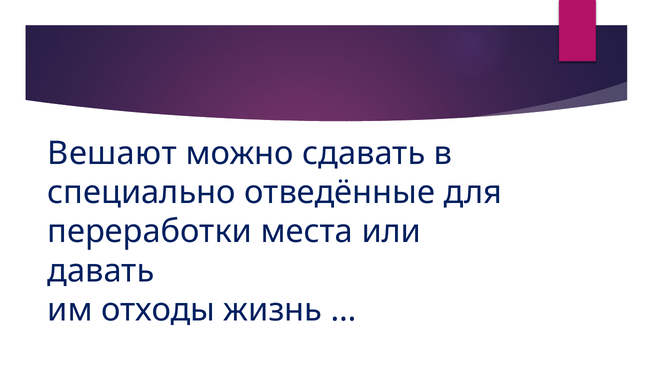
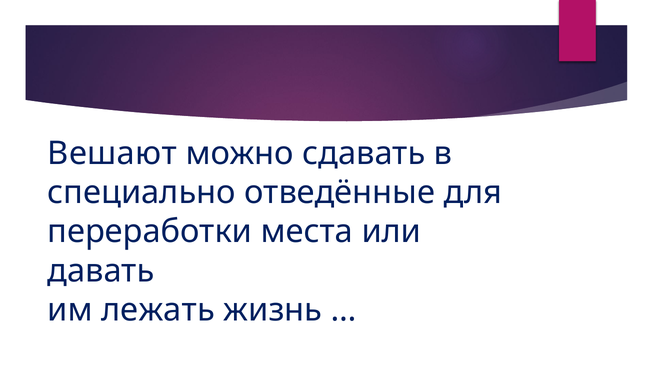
отходы: отходы -> лежать (158, 310)
